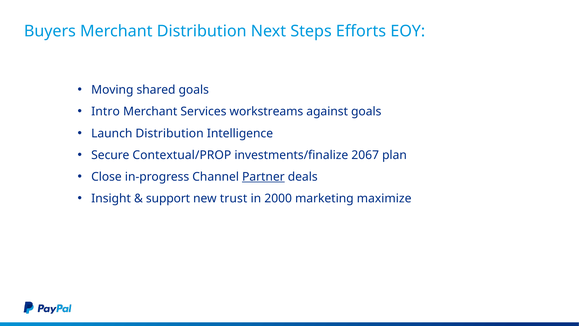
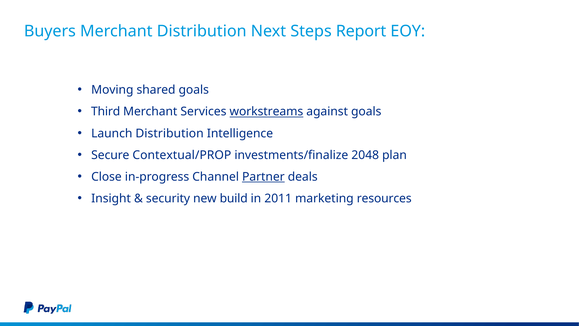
Efforts: Efforts -> Report (361, 31)
Intro: Intro -> Third (106, 112)
workstreams underline: none -> present (266, 112)
2067: 2067 -> 2048 (365, 155)
support: support -> security (168, 198)
trust: trust -> build (234, 198)
2000: 2000 -> 2011 (278, 198)
maximize: maximize -> resources (384, 198)
